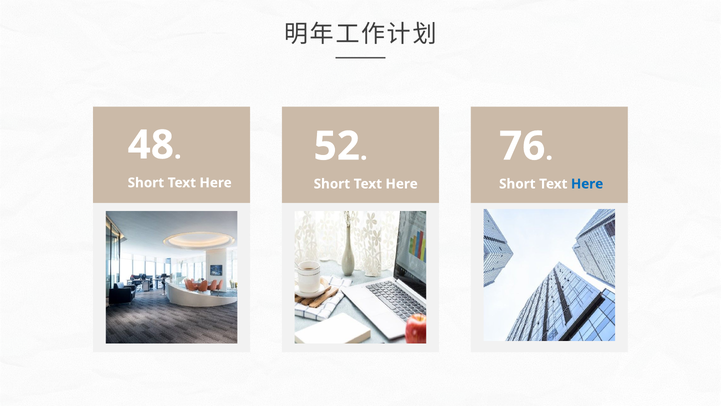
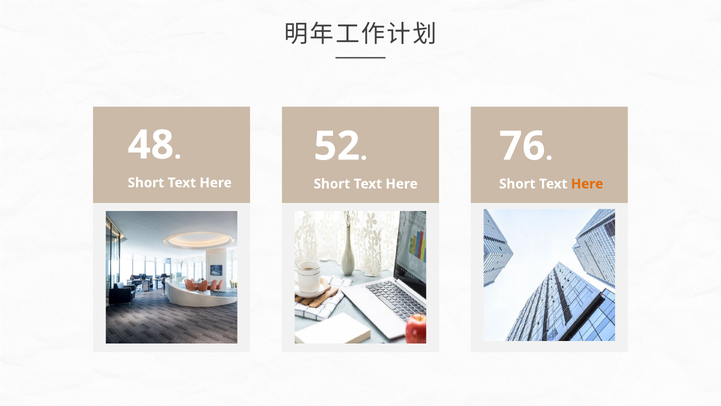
Here colour: blue -> orange (587, 184)
